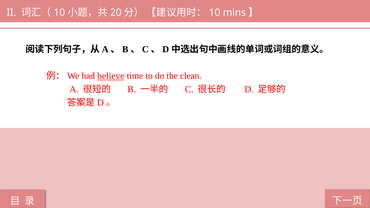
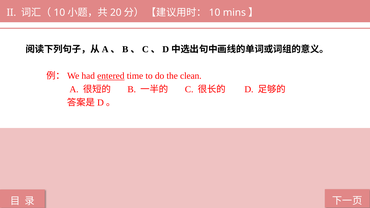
believe: believe -> entered (111, 76)
